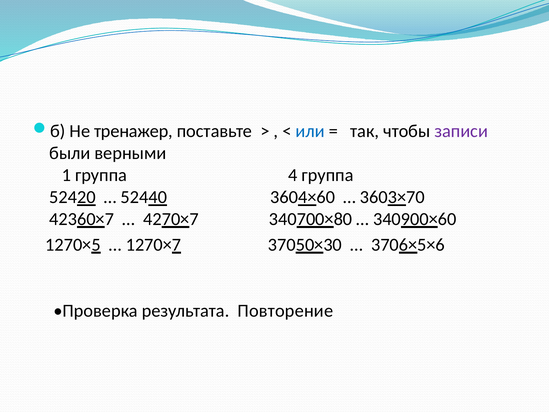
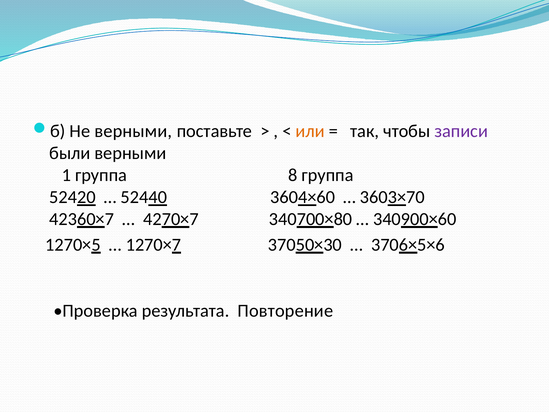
Не тренажер: тренажер -> верными (133, 131)
или colour: blue -> orange (310, 131)
4: 4 -> 8 (293, 175)
